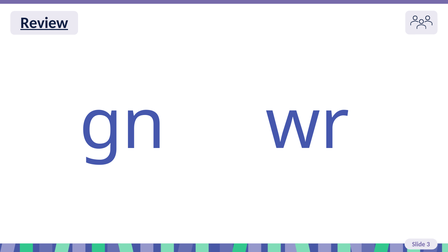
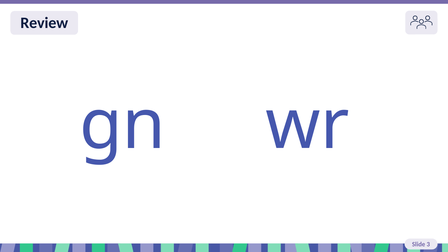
Review underline: present -> none (44, 23)
